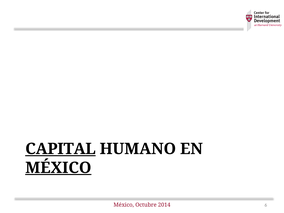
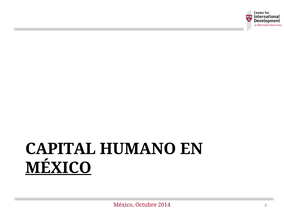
CAPITAL underline: present -> none (60, 149)
